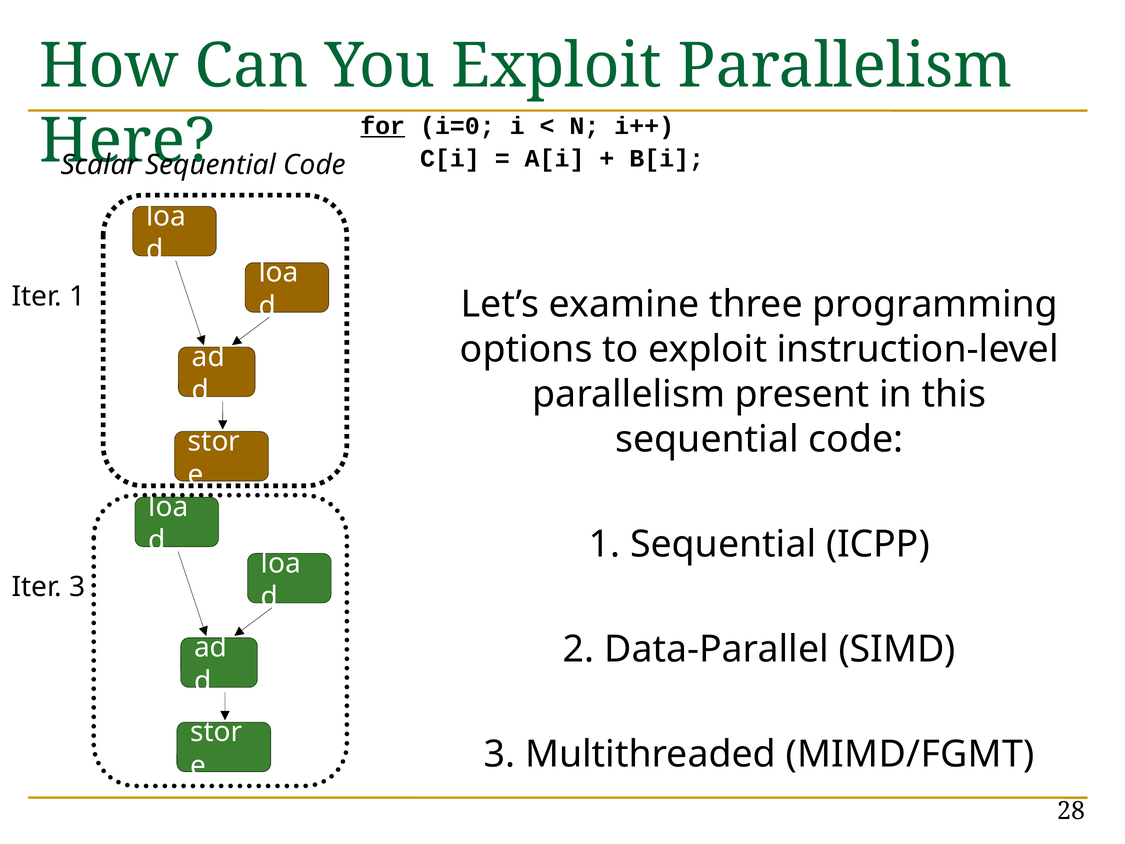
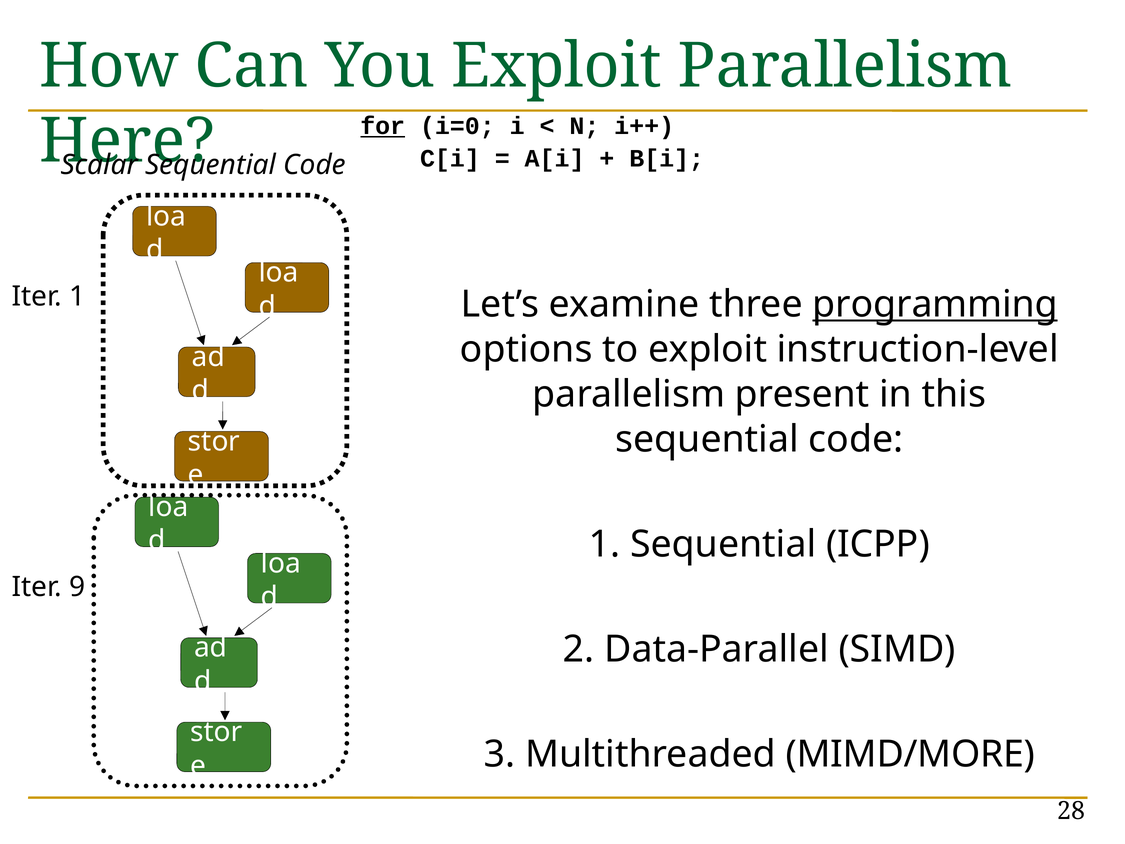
programming underline: none -> present (935, 304)
Iter 3: 3 -> 9 (77, 587)
MIMD/FGMT: MIMD/FGMT -> MIMD/MORE (910, 754)
